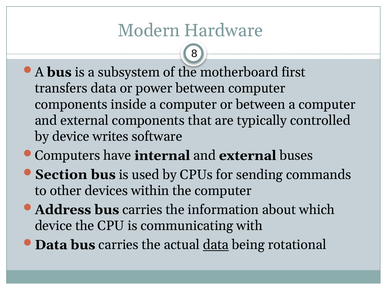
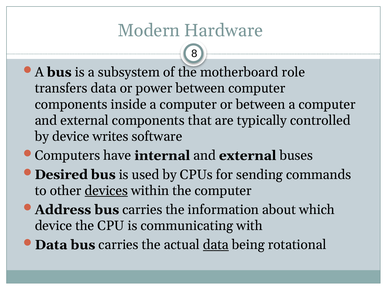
first: first -> role (293, 72)
Section: Section -> Desired (61, 175)
devices underline: none -> present (106, 191)
